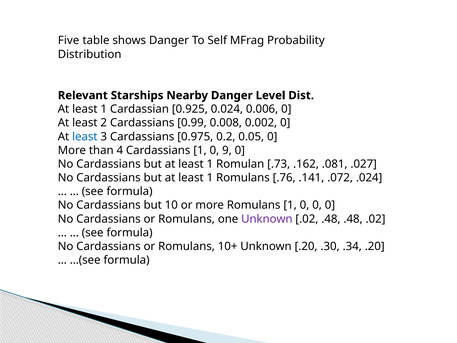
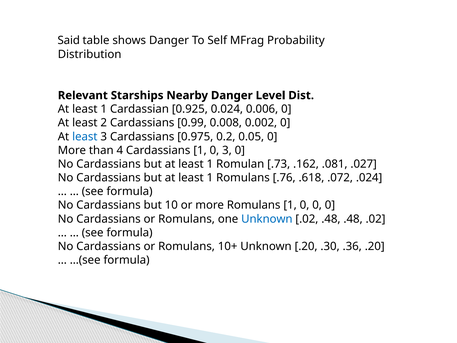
Five: Five -> Said (69, 41)
0 9: 9 -> 3 (227, 150)
.141: .141 -> .618 (311, 178)
Unknown colour: purple -> blue (267, 219)
.34: .34 -> .36 (352, 246)
